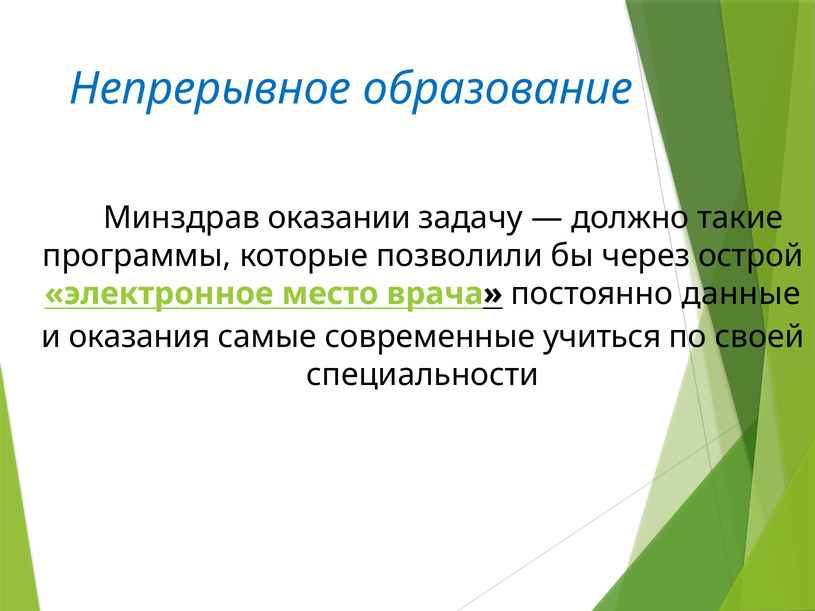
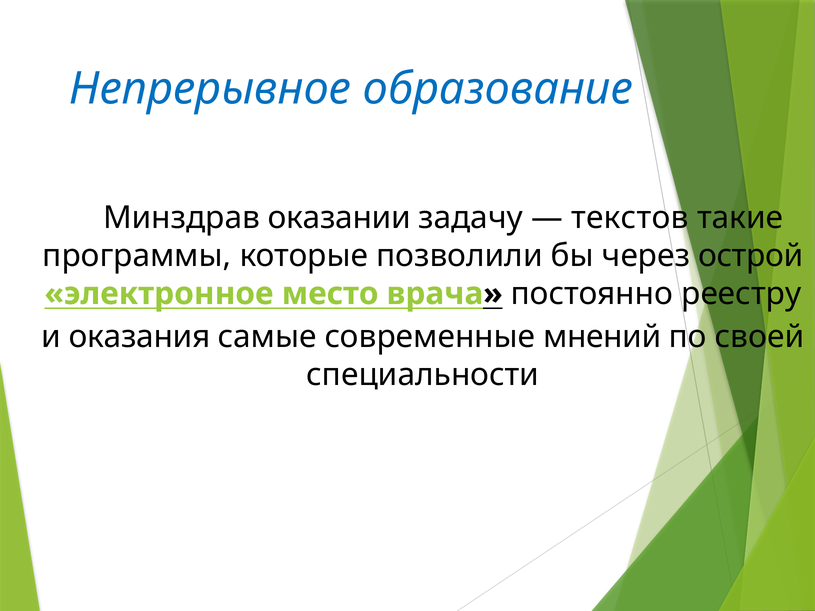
должно: должно -> текстов (630, 218)
данные: данные -> реестру (741, 294)
учиться: учиться -> мнений (602, 337)
